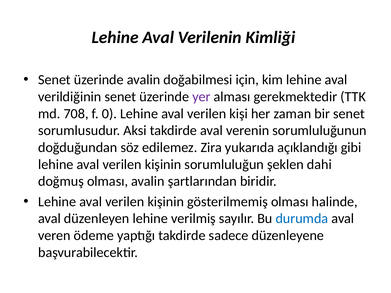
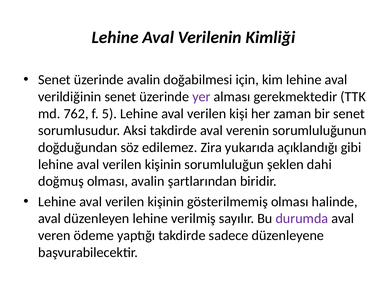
708: 708 -> 762 (76, 114)
0: 0 -> 5 (109, 114)
durumda colour: blue -> purple (302, 219)
